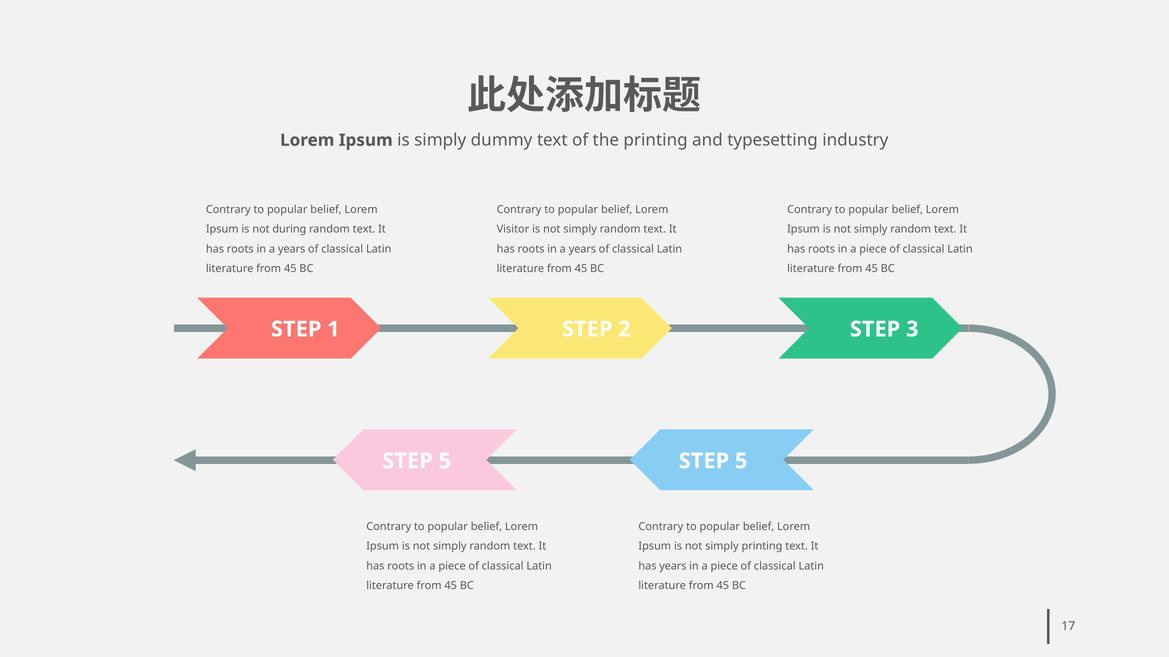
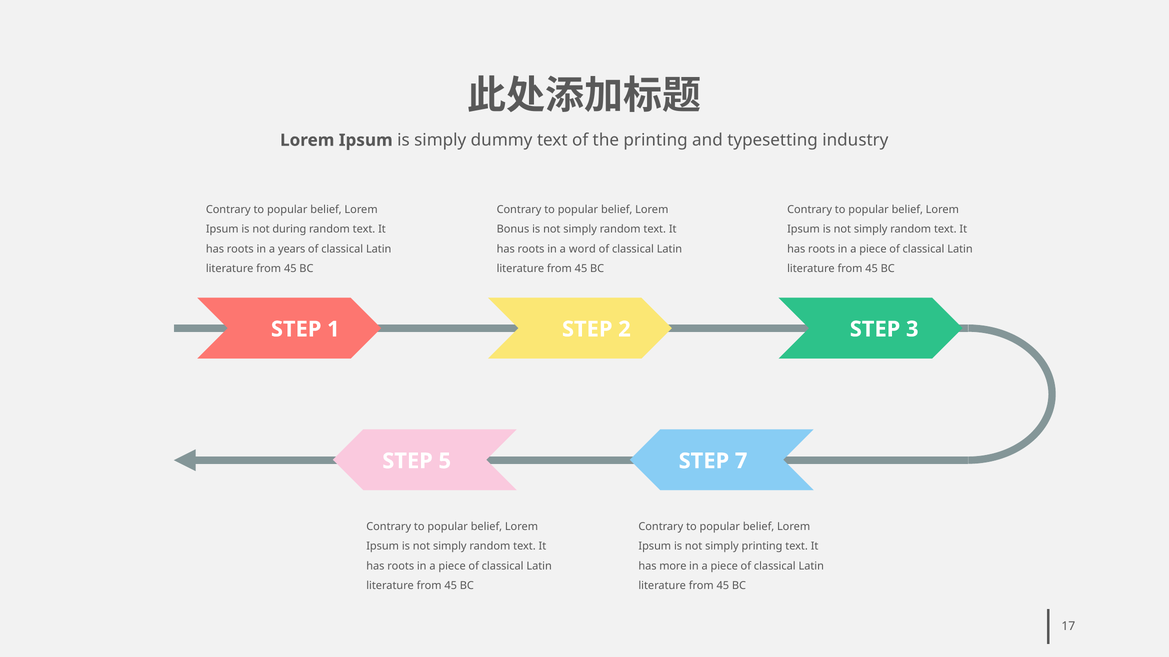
Visitor: Visitor -> Bonus (513, 229)
years: years -> word (582, 249)
5: 5 -> 7 (741, 461)
has years: years -> more (673, 566)
